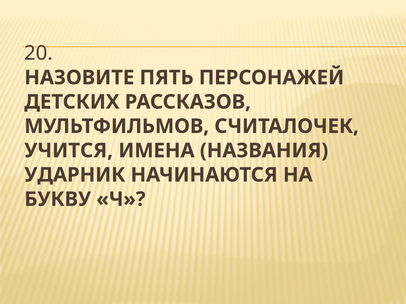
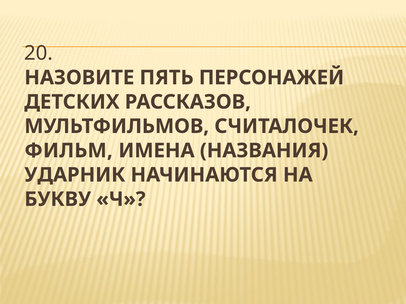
УЧИТСЯ: УЧИТСЯ -> ФИЛЬМ (69, 151)
